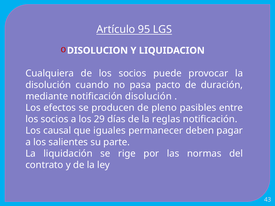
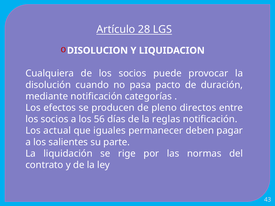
95: 95 -> 28 (144, 29)
notificación disolución: disolución -> categorías (148, 96)
pasibles: pasibles -> directos (198, 108)
29: 29 -> 56 (99, 119)
causal: causal -> actual (57, 131)
